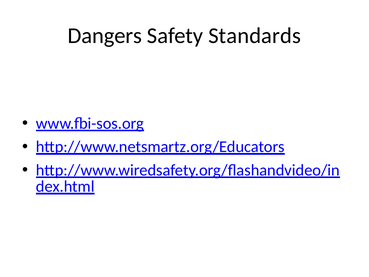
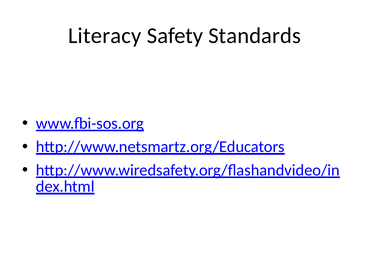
Dangers: Dangers -> Literacy (105, 36)
